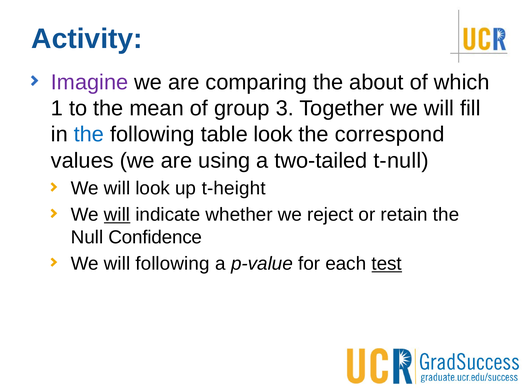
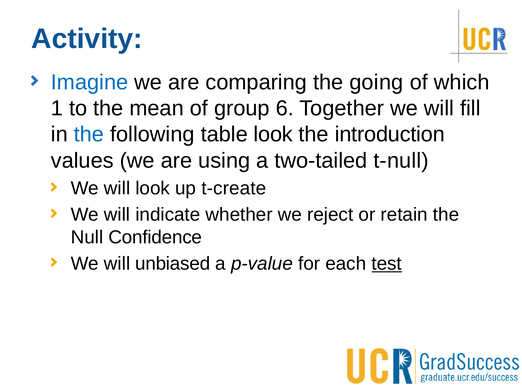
Imagine colour: purple -> blue (90, 82)
about: about -> going (376, 82)
3: 3 -> 6 (285, 109)
correspond: correspond -> introduction (390, 135)
t-height: t-height -> t-create (234, 189)
will underline: present -> none (117, 215)
will following: following -> unbiased (173, 264)
